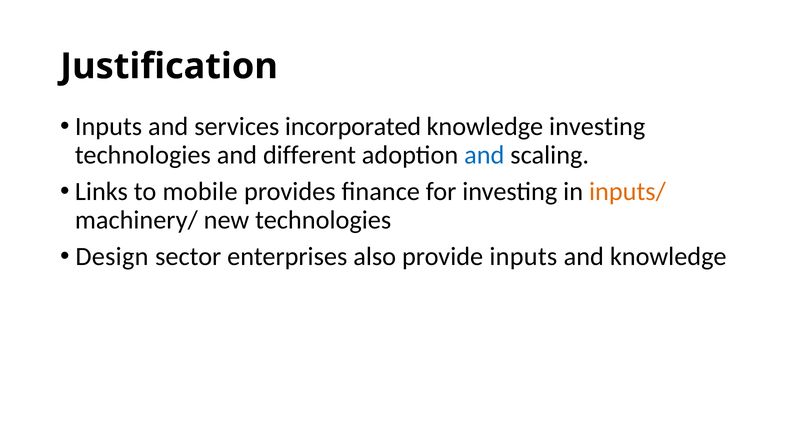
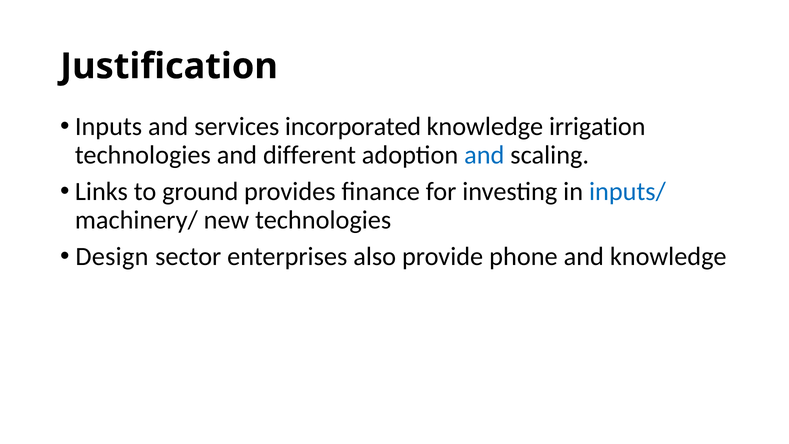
knowledge investing: investing -> irrigation (597, 126)
mobile: mobile -> ground (200, 191)
inputs/ colour: orange -> blue (627, 191)
provide inputs: inputs -> phone (523, 257)
